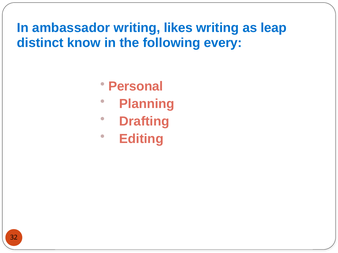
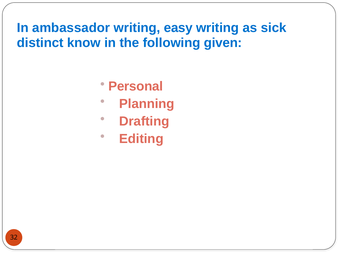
likes: likes -> easy (178, 28)
leap: leap -> sick (274, 28)
every: every -> given (223, 43)
